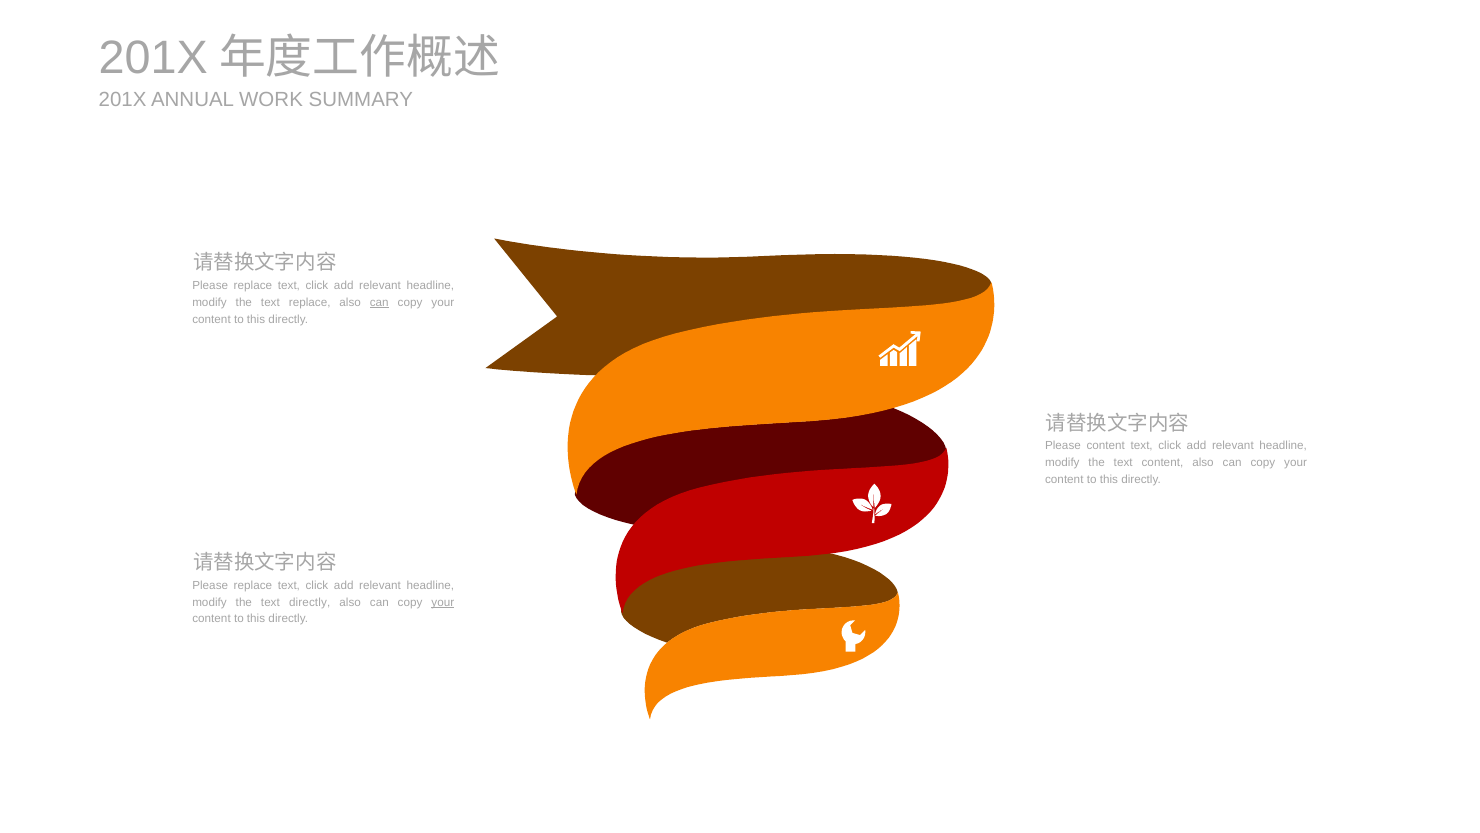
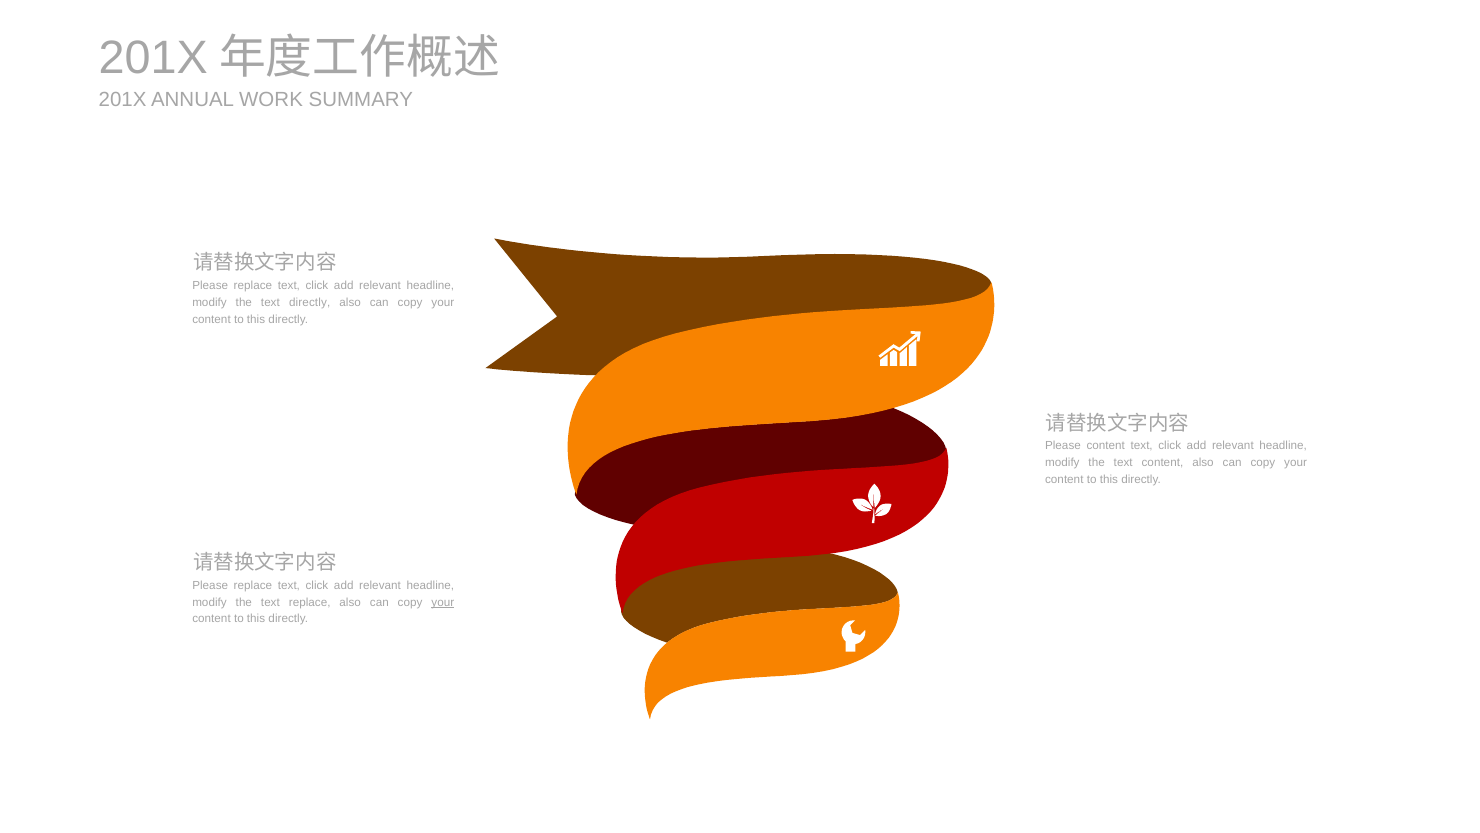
text replace: replace -> directly (310, 302)
can underline: present -> none (379, 302)
text directly: directly -> replace (310, 602)
